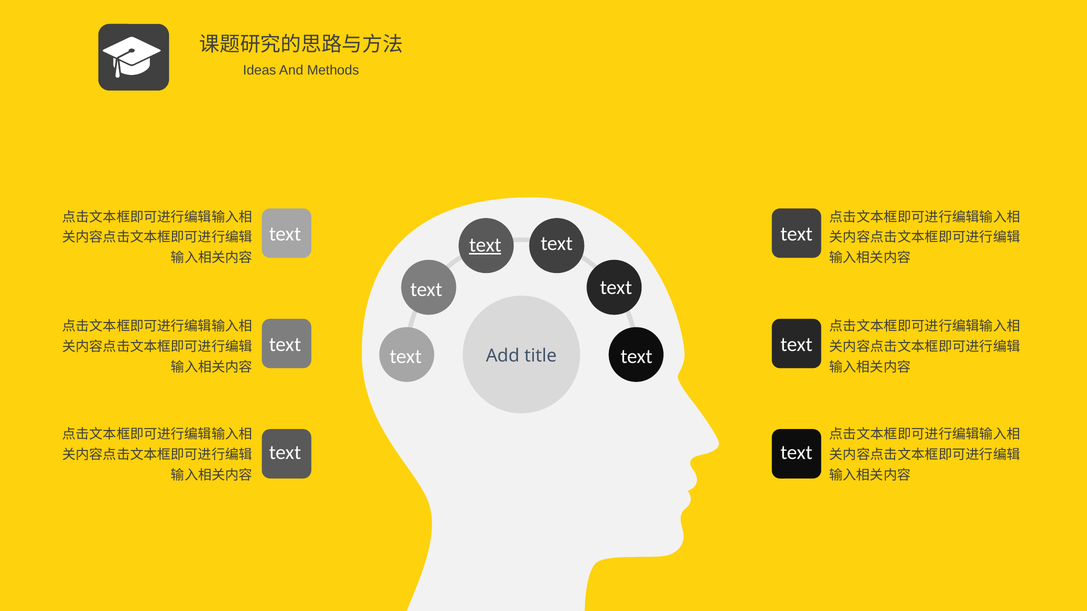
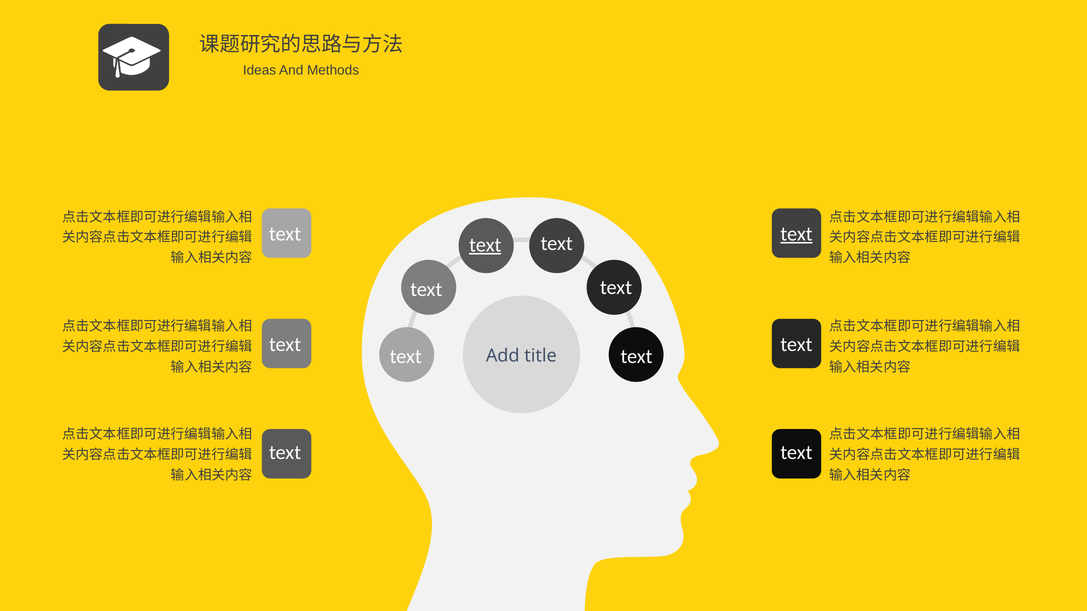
text underline: none -> present (797, 234)
